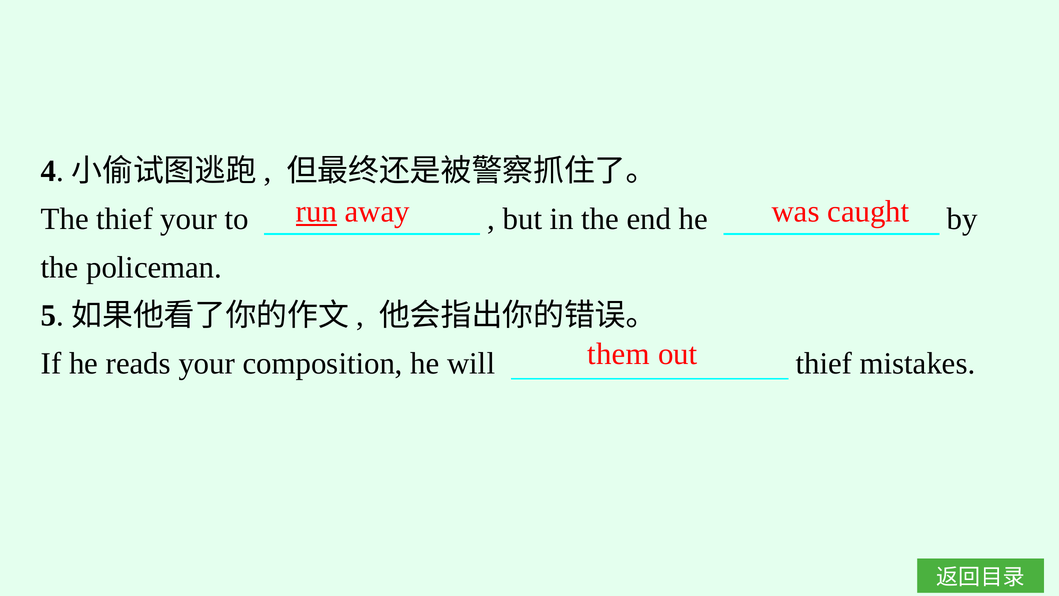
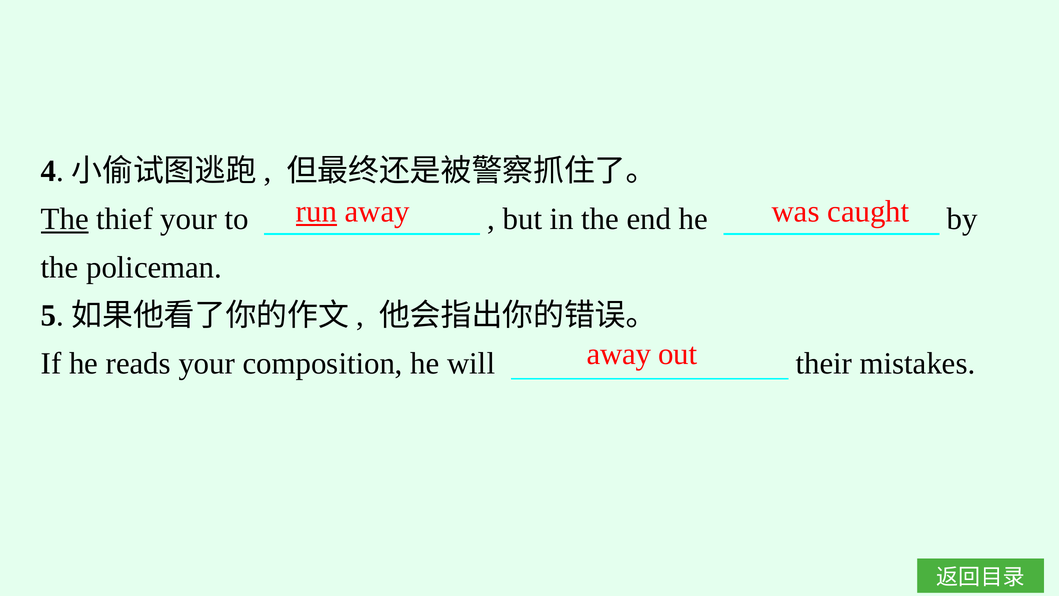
The underline: none -> present (65, 219)
them: them -> away (619, 354)
will thief: thief -> their (824, 364)
